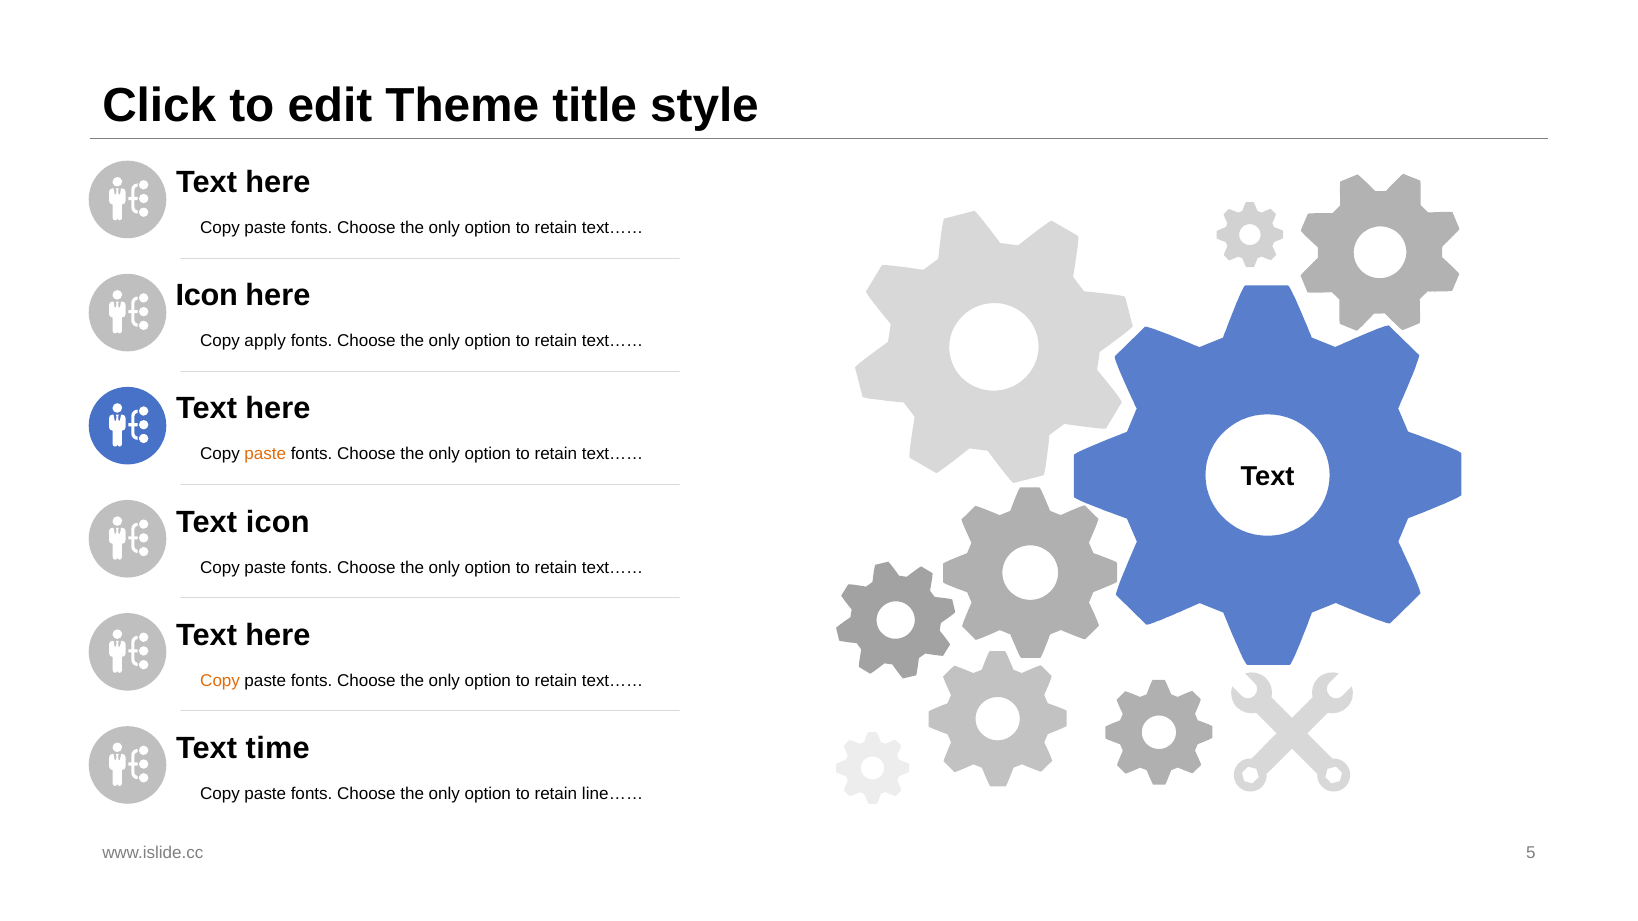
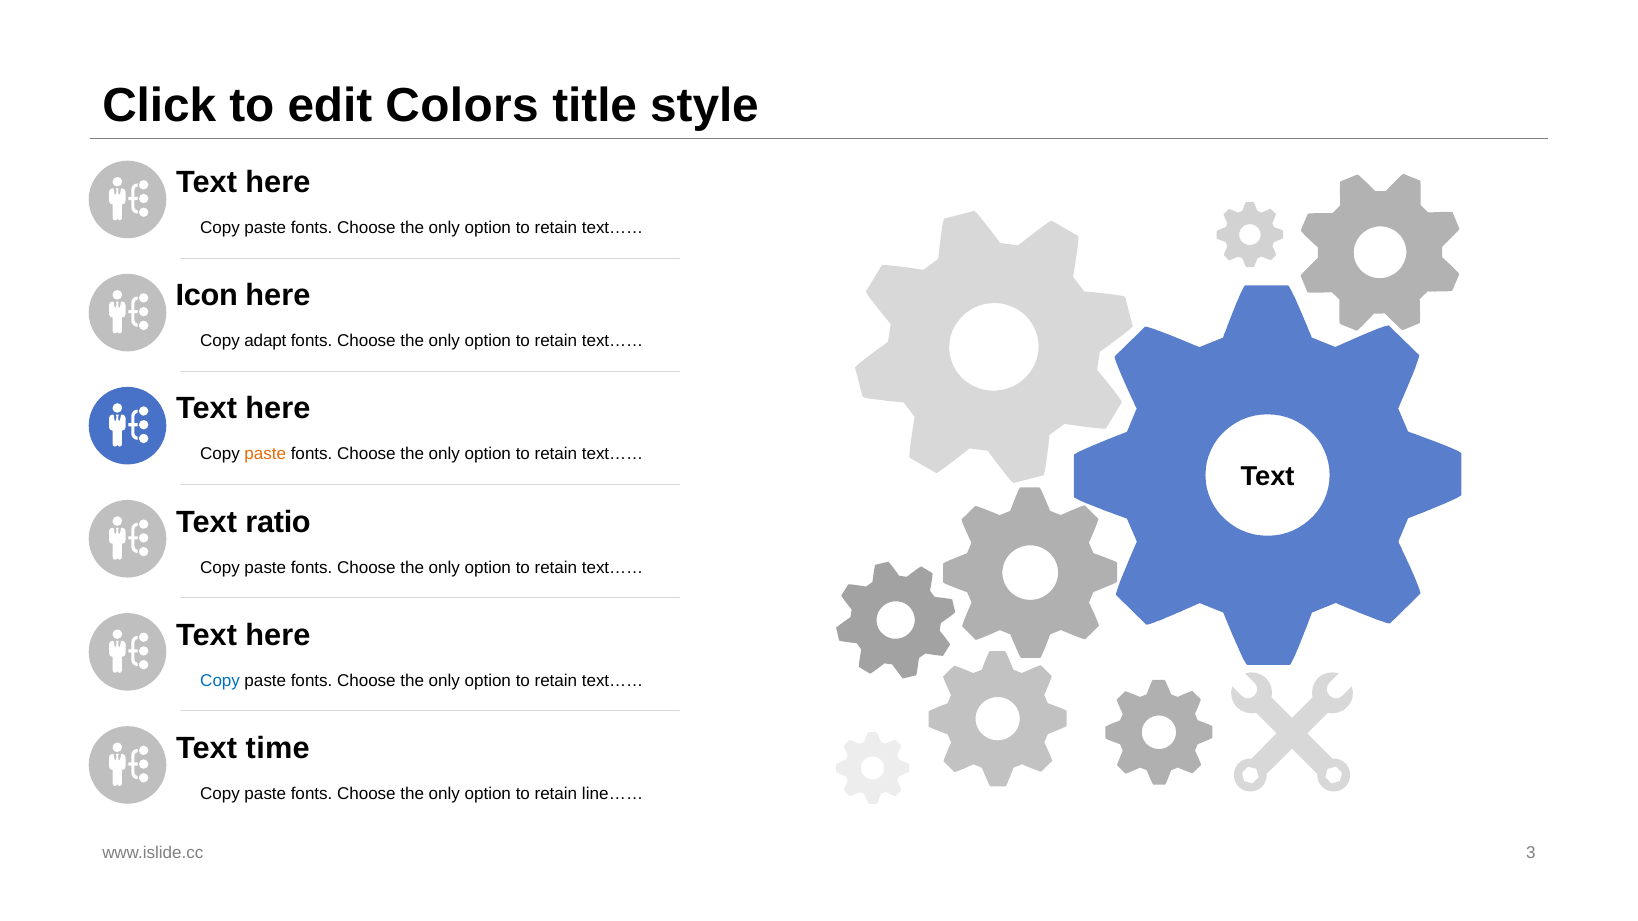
Theme: Theme -> Colors (462, 106)
apply: apply -> adapt (265, 341)
Text icon: icon -> ratio (278, 522)
Copy colour: orange -> blue (220, 681)
5: 5 -> 3 (1531, 853)
